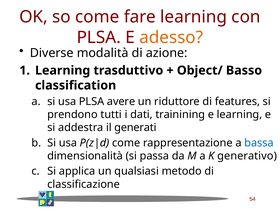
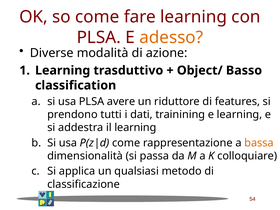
il generati: generati -> learning (135, 128)
bassa colour: blue -> orange (259, 143)
generativo: generativo -> colloquiare (247, 156)
